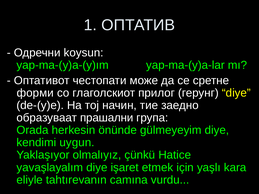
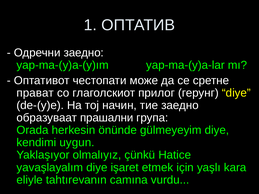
Одречни koysun: koysun -> заедно (84, 53)
форми: форми -> прават (35, 93)
